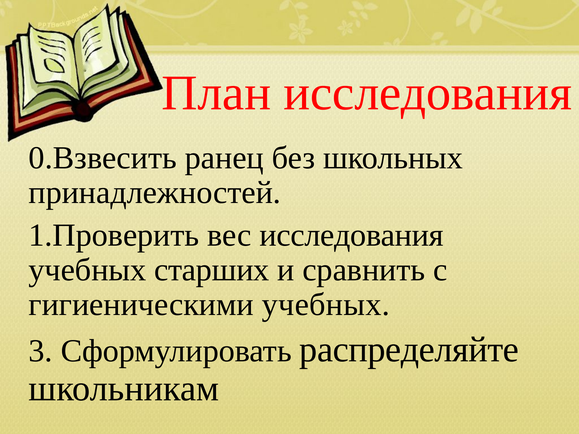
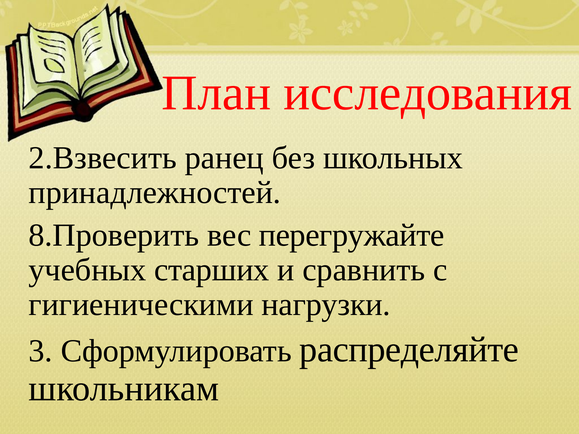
0.Взвесить: 0.Взвесить -> 2.Взвесить (103, 158)
1.Проверить: 1.Проверить -> 8.Проверить (114, 235)
вес исследования: исследования -> перегружайте (352, 235)
гигиеническими учебных: учебных -> нагрузки (326, 305)
